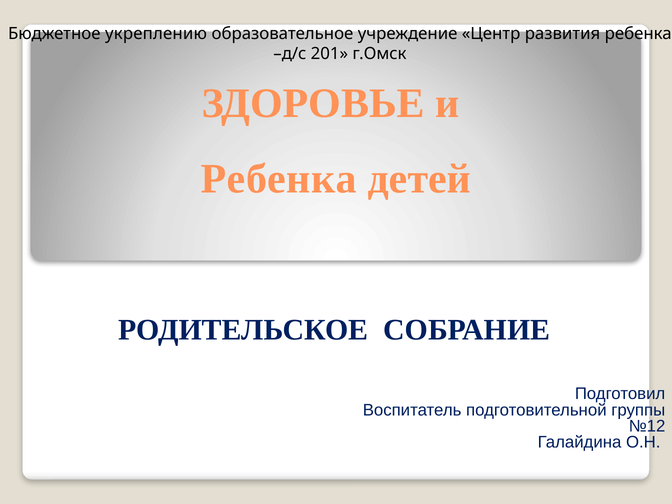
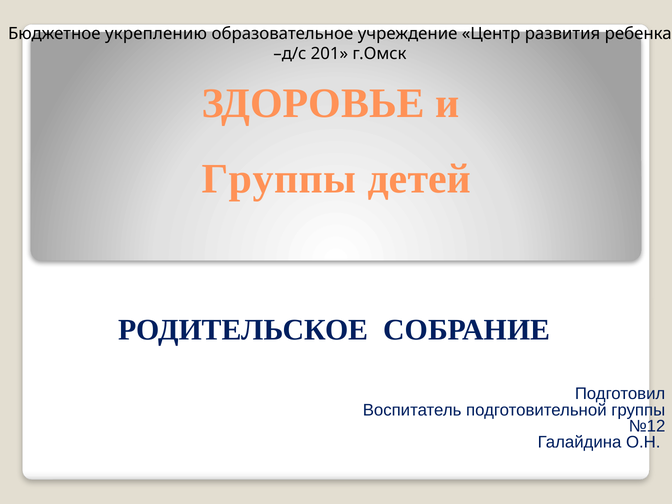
Ребенка: Ребенка -> Группы (279, 179)
